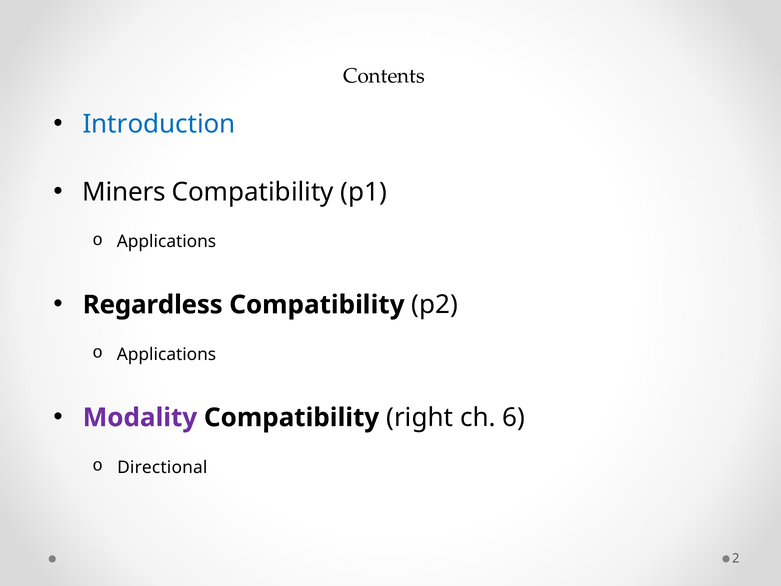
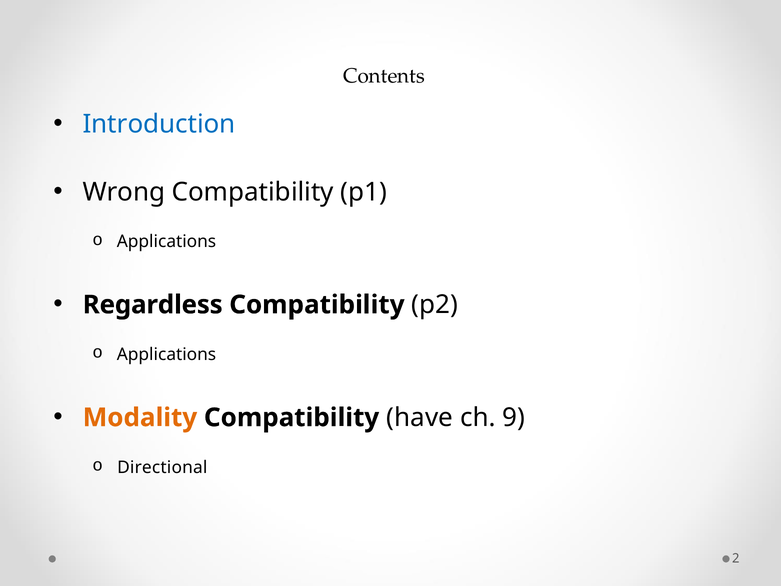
Miners: Miners -> Wrong (124, 192)
Modality colour: purple -> orange (140, 417)
right: right -> have (420, 417)
6: 6 -> 9 (514, 417)
